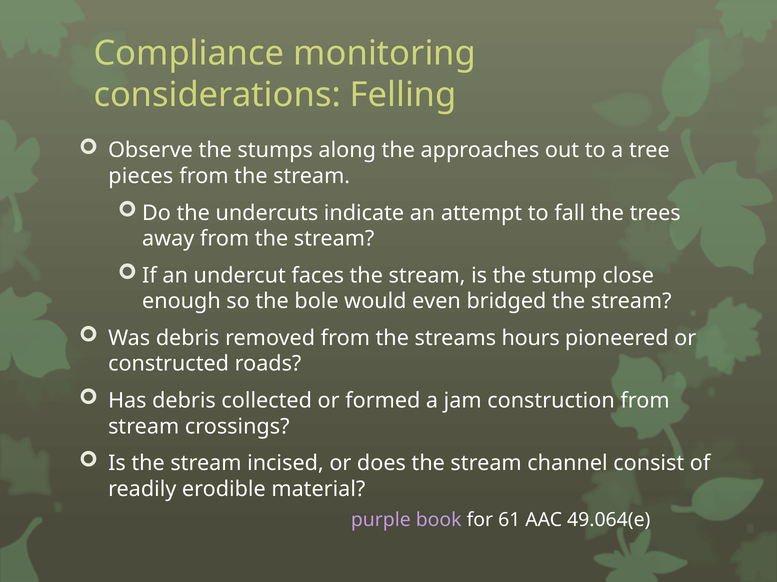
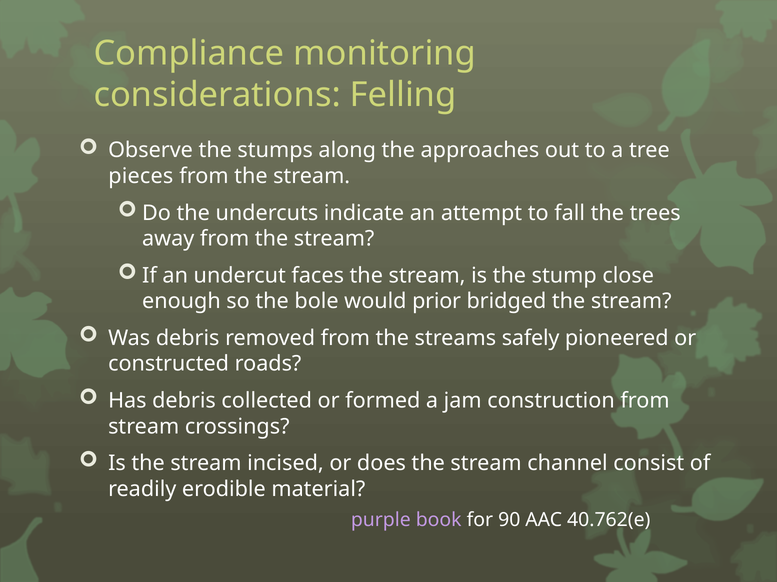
even: even -> prior (437, 302)
hours: hours -> safely (531, 338)
61: 61 -> 90 (509, 521)
49.064(e: 49.064(e -> 40.762(e (609, 521)
